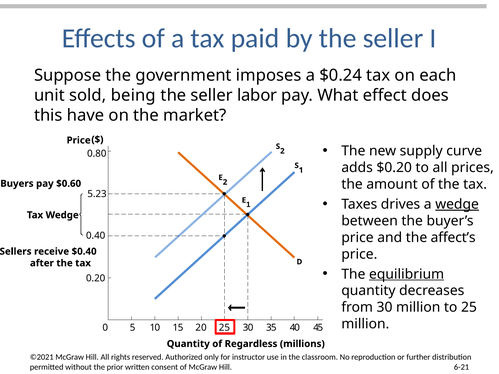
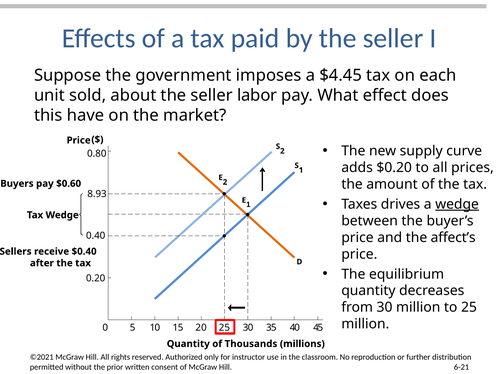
$0.24: $0.24 -> $4.45 (341, 75)
being: being -> about (133, 95)
5.23: 5.23 -> 8.93 (97, 194)
equilibrium underline: present -> none (407, 274)
Regardless: Regardless -> Thousands (251, 344)
